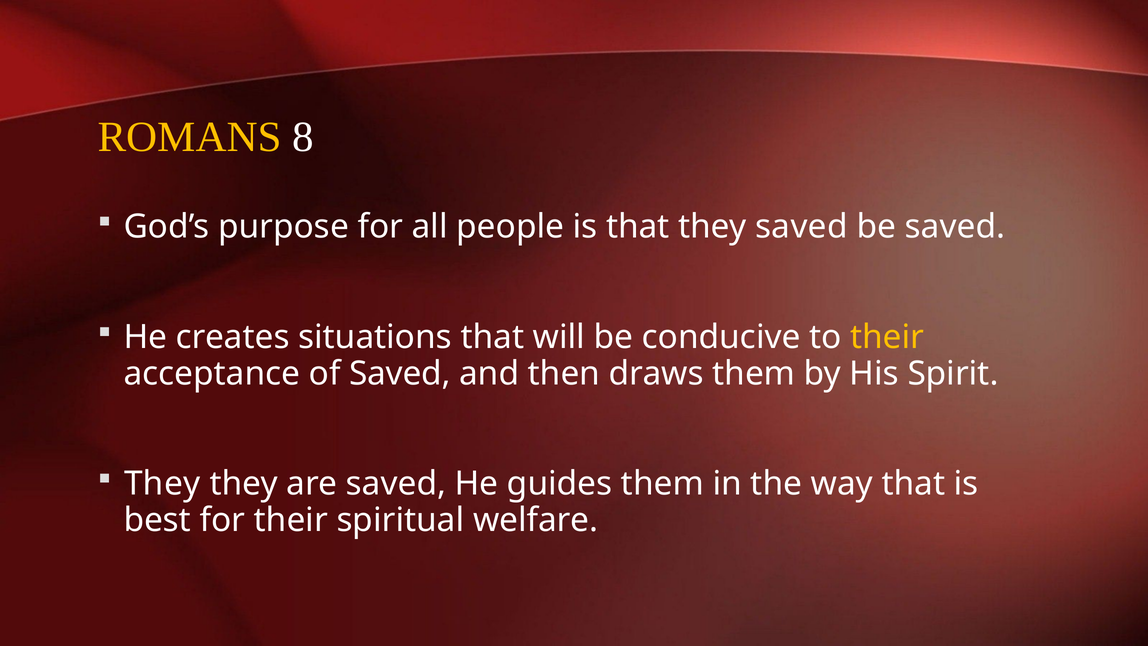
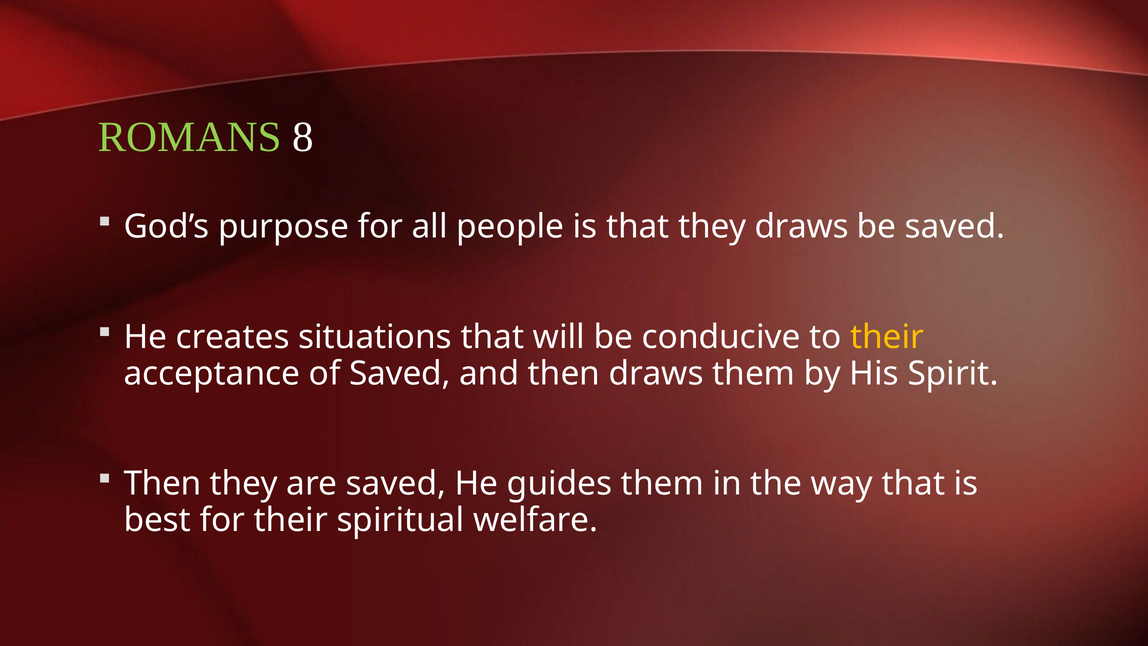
ROMANS colour: yellow -> light green (190, 137)
they saved: saved -> draws (802, 227)
They: They -> Then (162, 484)
